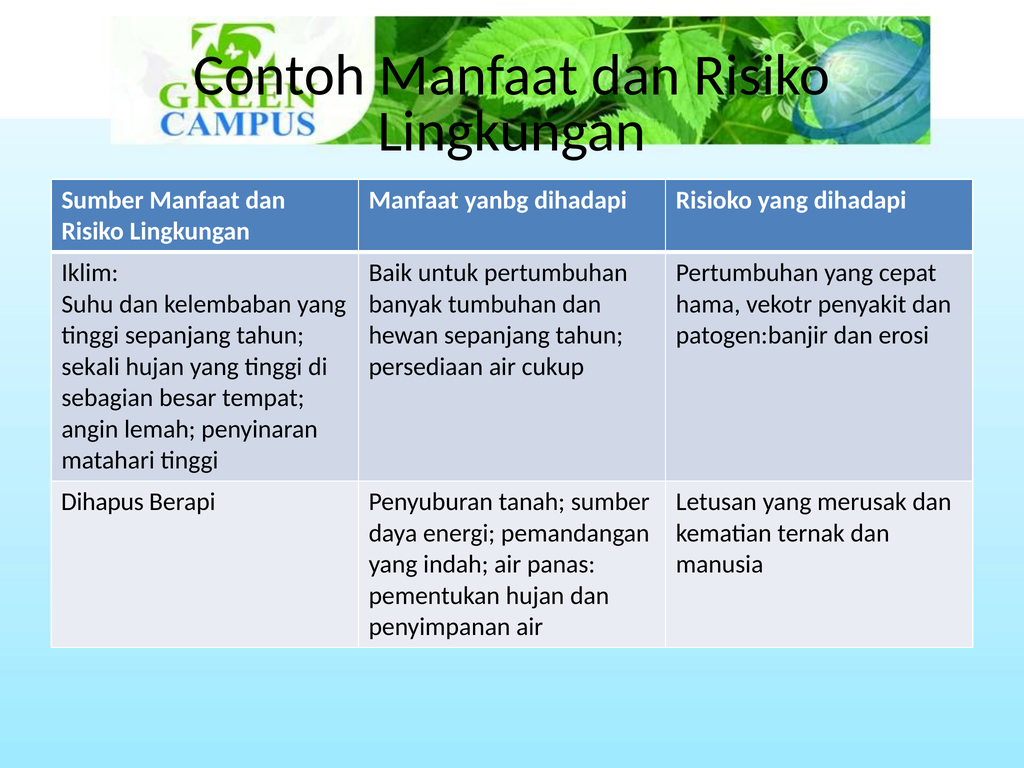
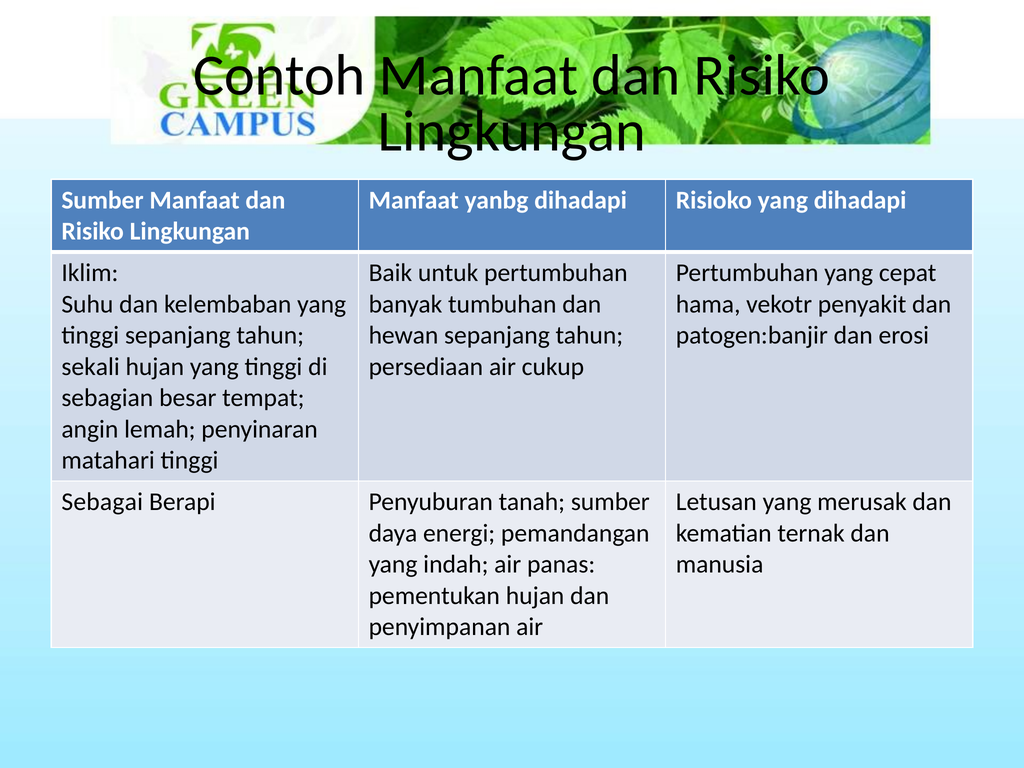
Dihapus: Dihapus -> Sebagai (102, 502)
